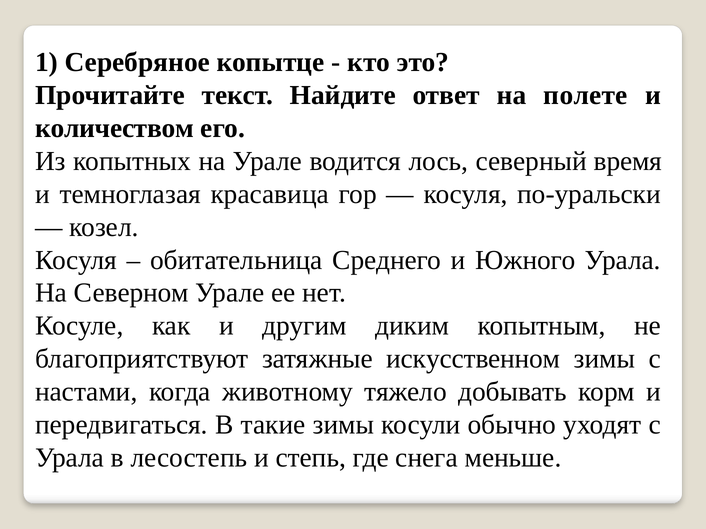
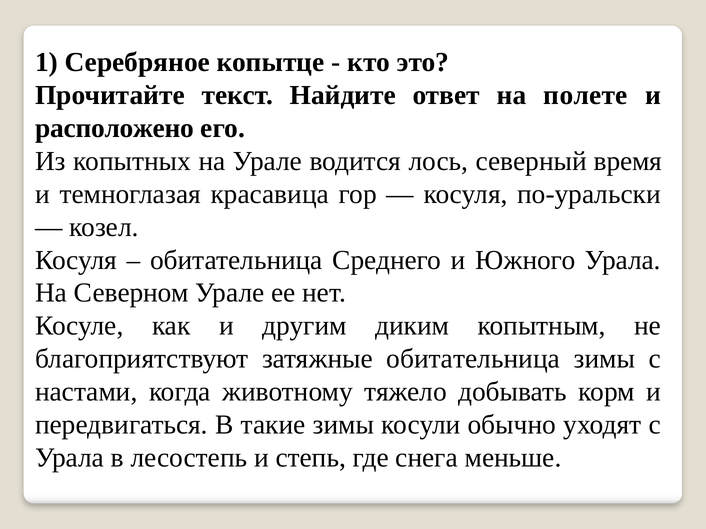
количеством: количеством -> расположено (115, 128)
затяжные искусственном: искусственном -> обитательница (473, 359)
